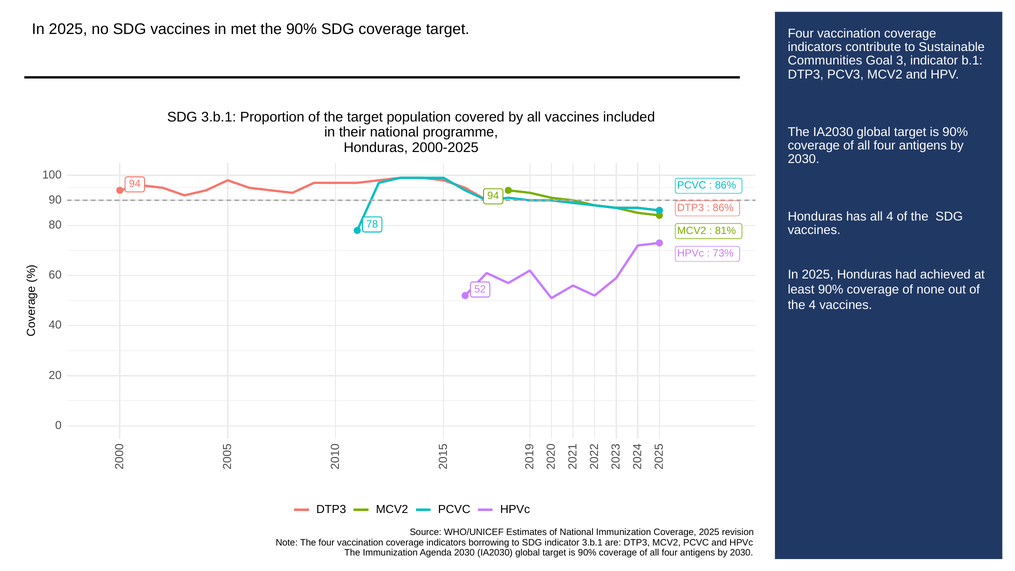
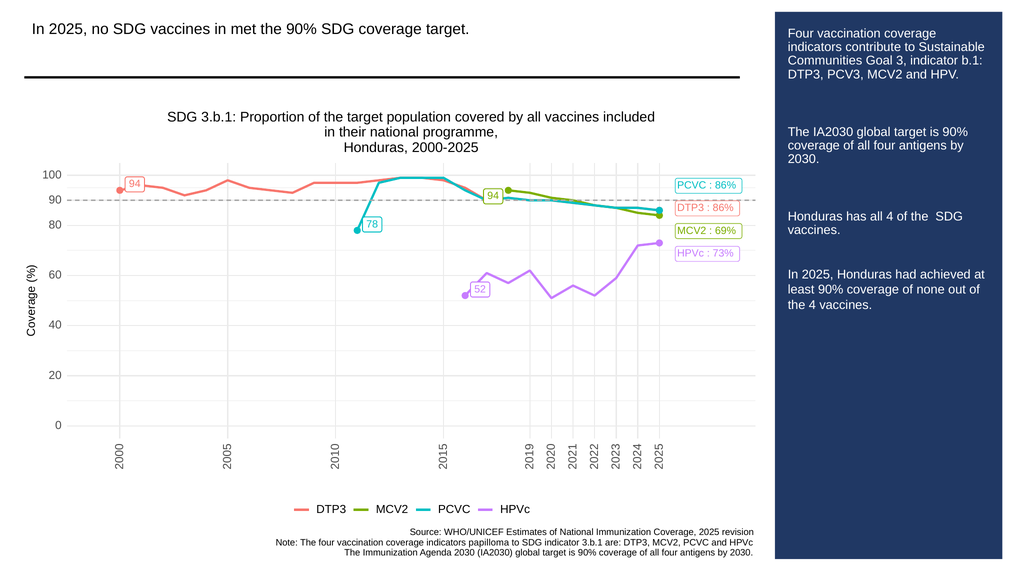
81%: 81% -> 69% (726, 231)
borrowing: borrowing -> papilloma (489, 542)
